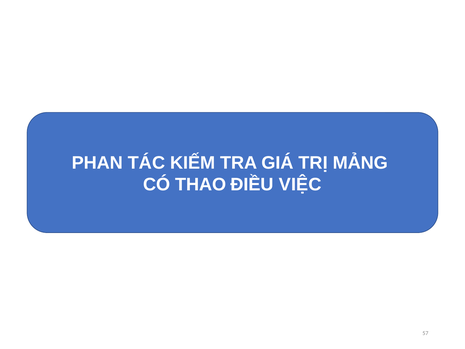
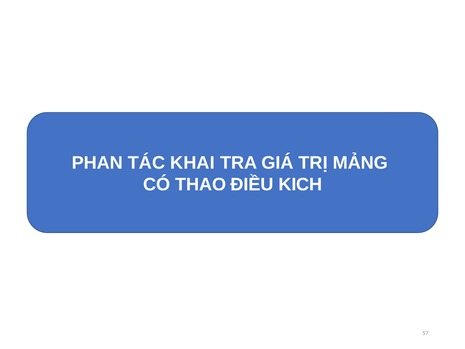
KIẾM: KIẾM -> KHAI (193, 163)
VIỆC: VIỆC -> KICH (300, 185)
